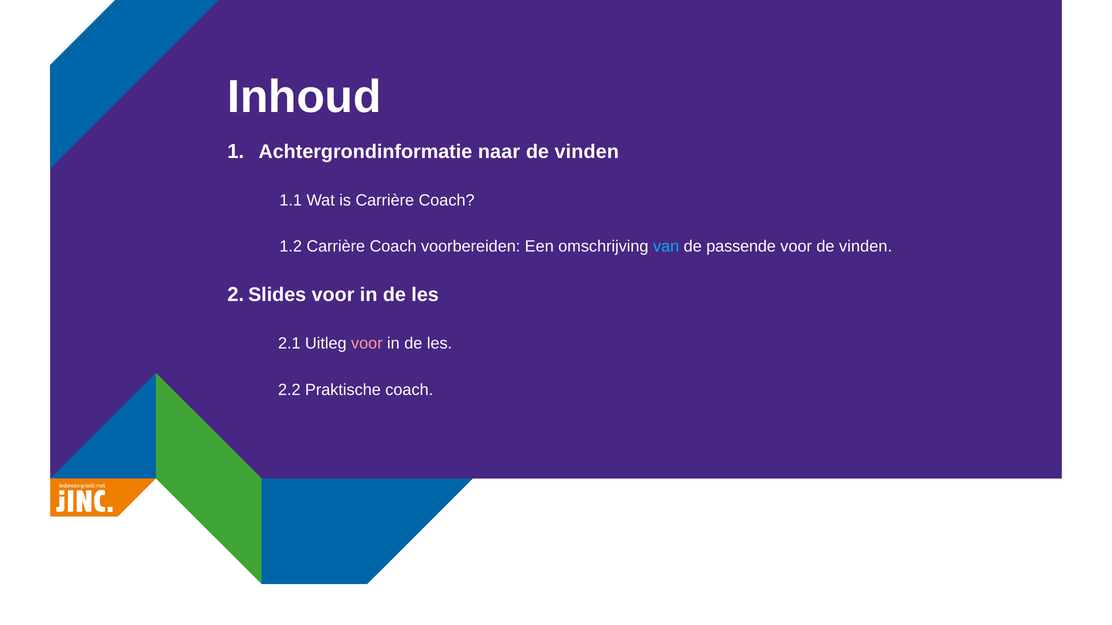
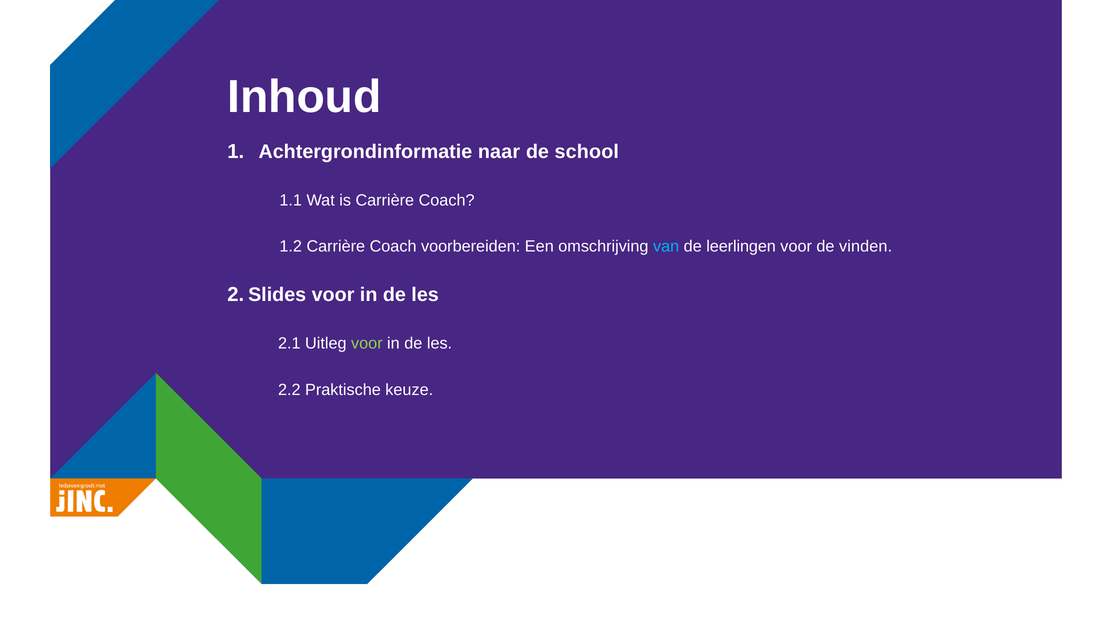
vinden: vinden -> school (587, 152)
passende: passende -> leerlingen (741, 247)
voor colour: pink -> light green (367, 344)
Praktische coach: coach -> keuze (409, 390)
